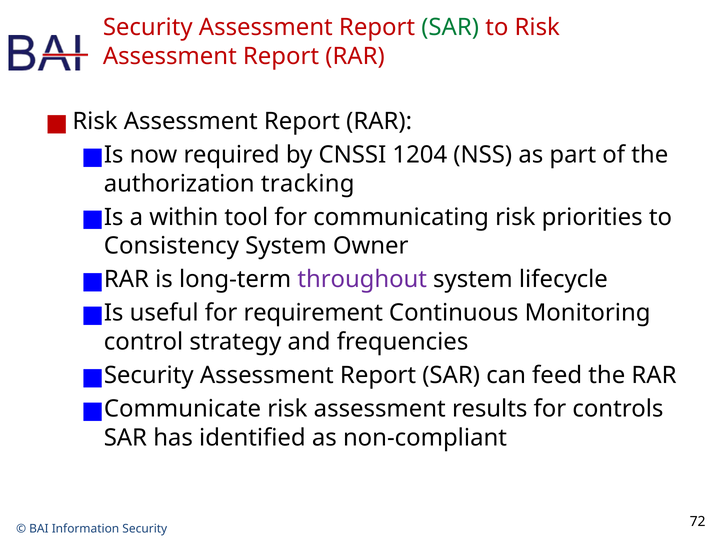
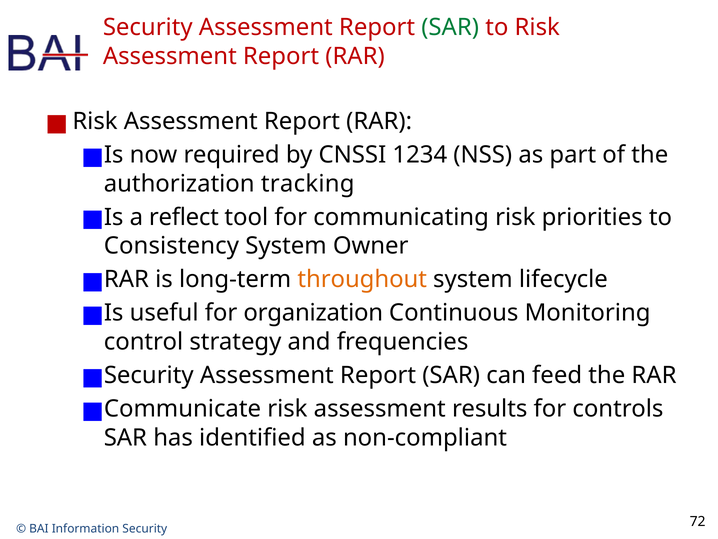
1204: 1204 -> 1234 (420, 155)
within: within -> reflect (184, 217)
throughout colour: purple -> orange (362, 279)
requirement: requirement -> organization (313, 313)
